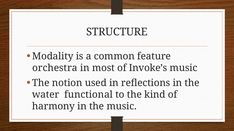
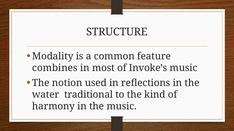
orchestra: orchestra -> combines (55, 68)
functional: functional -> traditional (89, 95)
